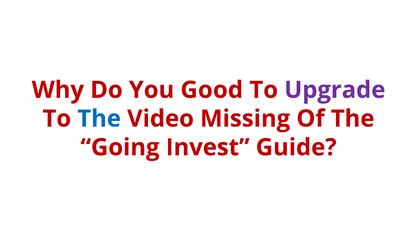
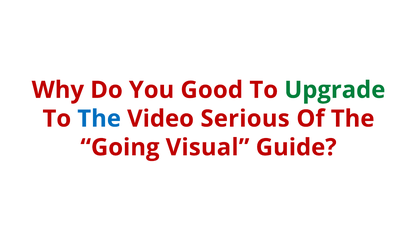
Upgrade colour: purple -> green (335, 90)
Missing: Missing -> Serious (245, 118)
Invest: Invest -> Visual (208, 147)
